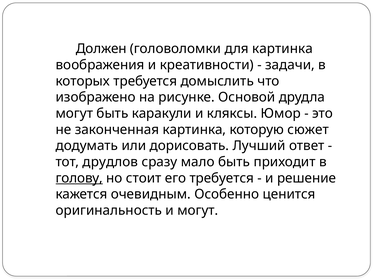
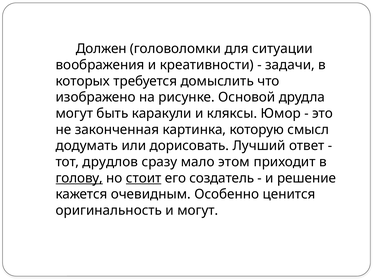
для картинка: картинка -> ситуации (283, 49)
сюжет: сюжет -> смысл (308, 130)
мало быть: быть -> этом (234, 162)
стоит underline: none -> present (144, 178)
его требуется: требуется -> создатель (222, 178)
